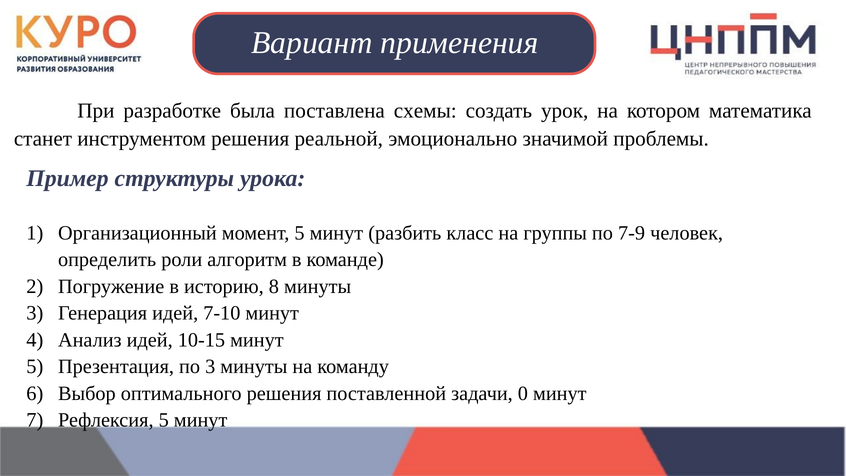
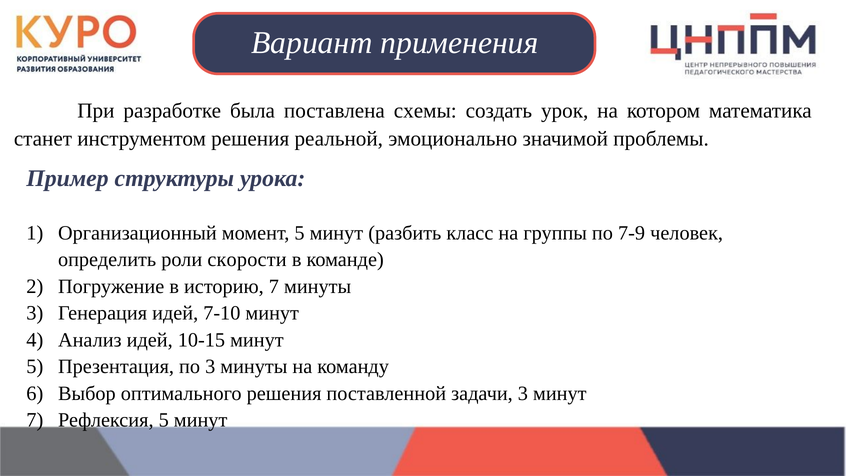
алгоритм: алгоритм -> скорости (247, 260)
историю 8: 8 -> 7 (274, 286)
задачи 0: 0 -> 3 (523, 393)
